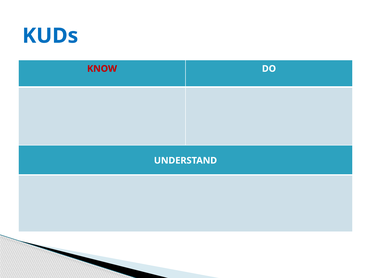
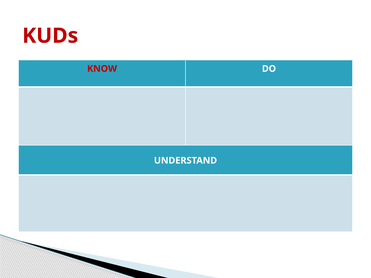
KUDs colour: blue -> red (50, 36)
